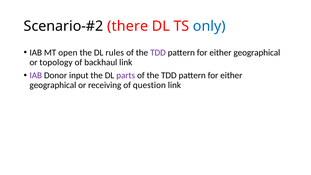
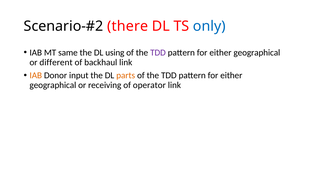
open: open -> same (68, 53)
rules: rules -> using (115, 53)
topology: topology -> different (56, 62)
IAB colour: purple -> orange (36, 75)
parts colour: purple -> orange (126, 75)
question: question -> operator (149, 85)
